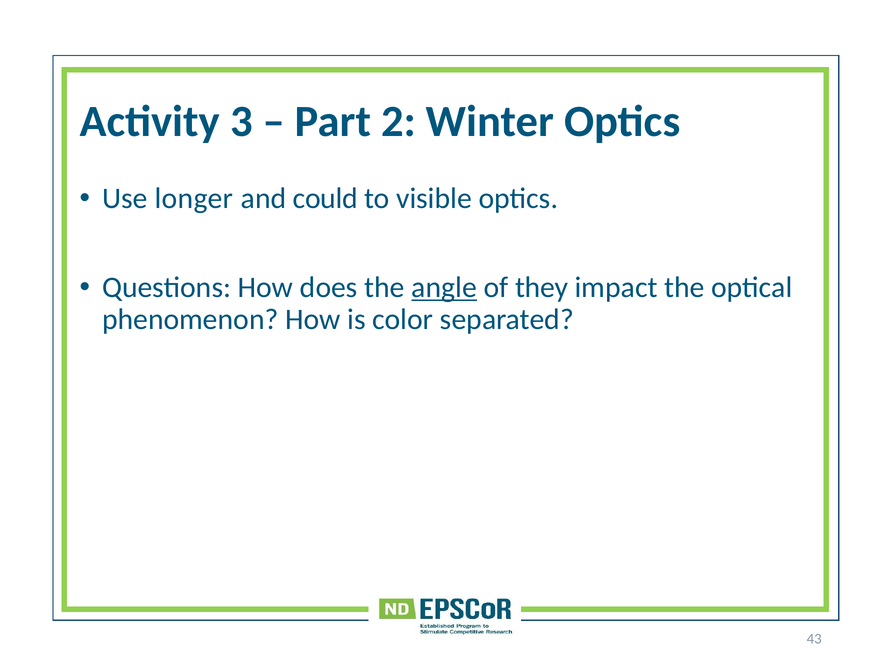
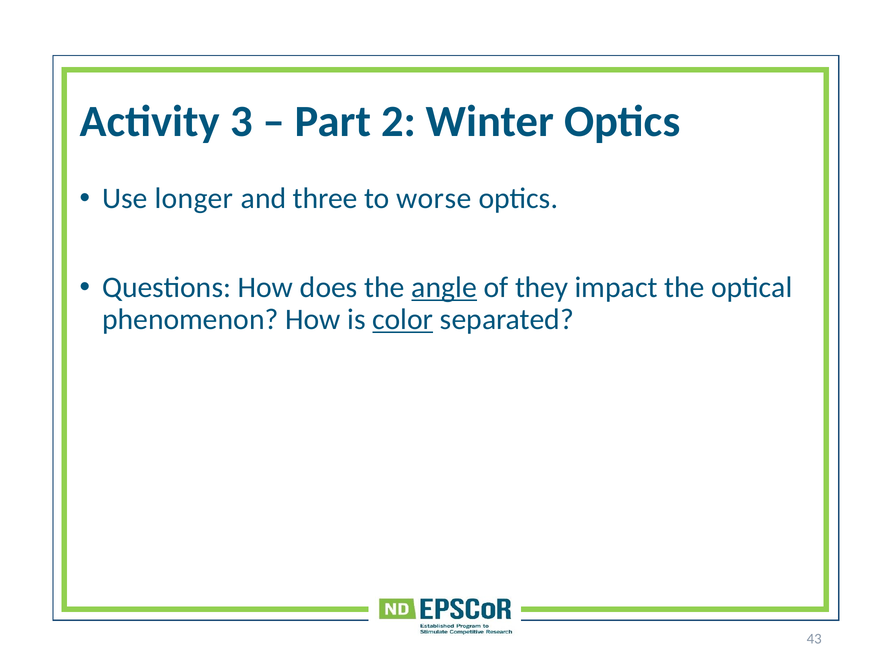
could: could -> three (325, 198)
visible: visible -> worse (434, 198)
color underline: none -> present (403, 320)
